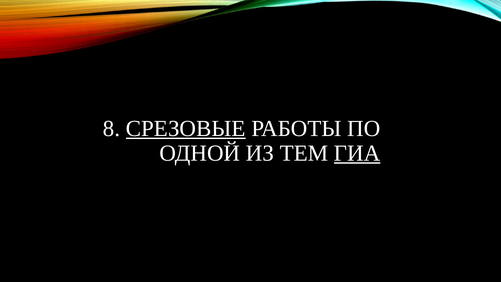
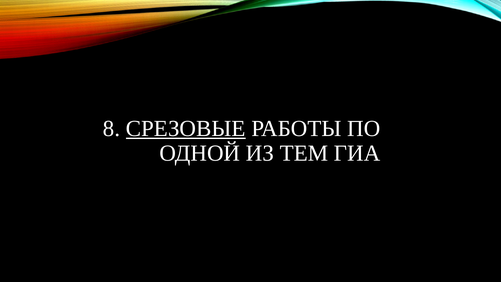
ГИА underline: present -> none (357, 153)
